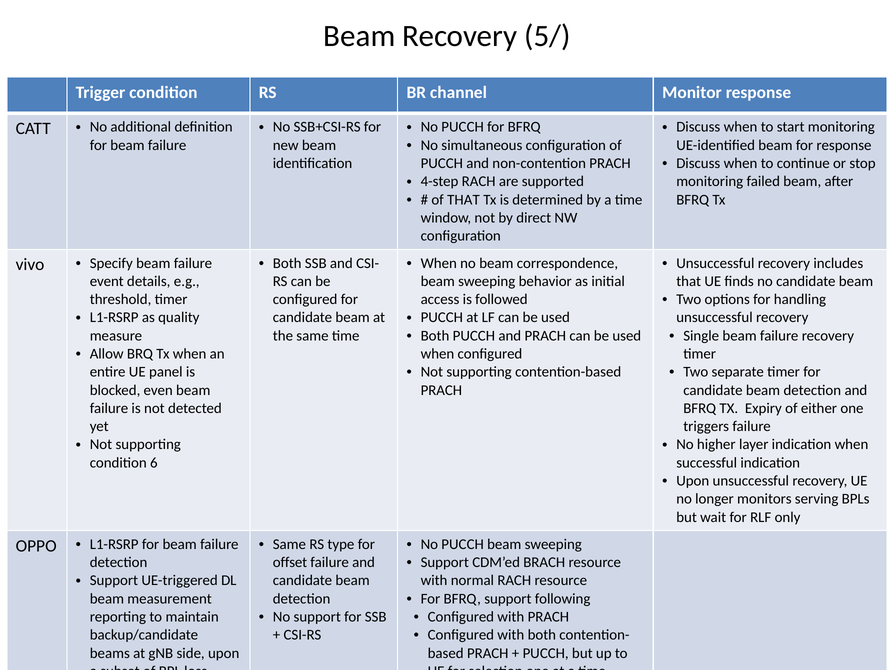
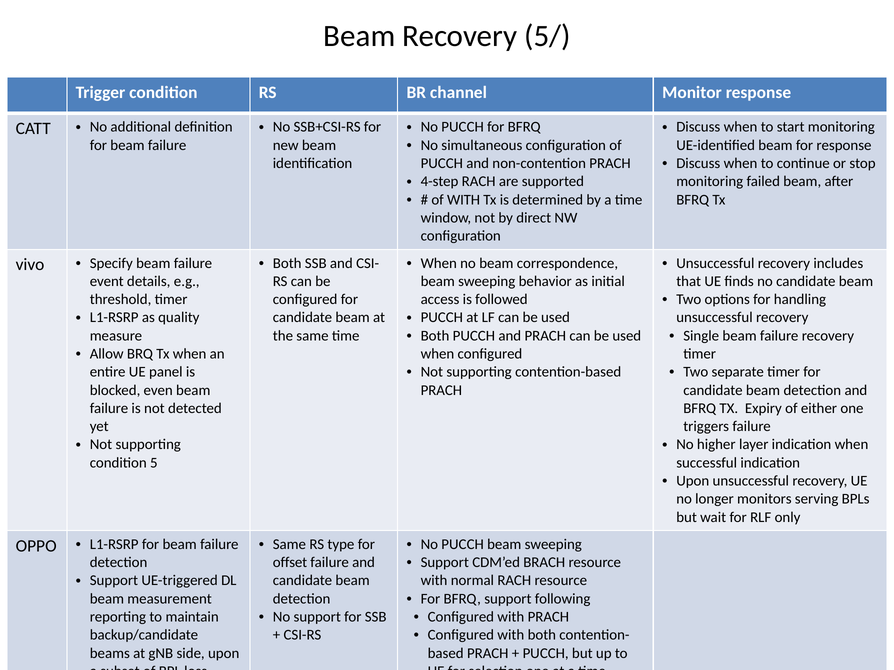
of THAT: THAT -> WITH (464, 200)
6: 6 -> 5 (154, 463)
